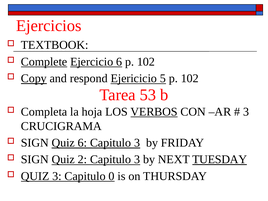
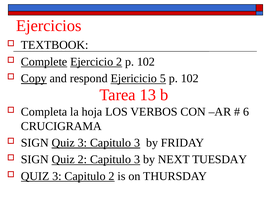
Ejercicio 6: 6 -> 2 (119, 62)
53: 53 -> 13 (148, 95)
VERBOS underline: present -> none (154, 112)
3: 3 -> 6 (246, 112)
SIGN Quiz 6: 6 -> 3 (82, 143)
TUESDAY underline: present -> none (220, 159)
Capitulo 0: 0 -> 2 (112, 176)
